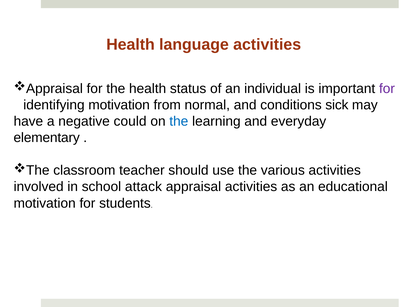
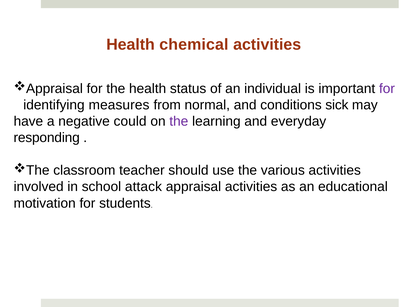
language: language -> chemical (194, 45)
identifying motivation: motivation -> measures (119, 105)
the colour: blue -> purple (179, 121)
elementary: elementary -> responding (47, 138)
